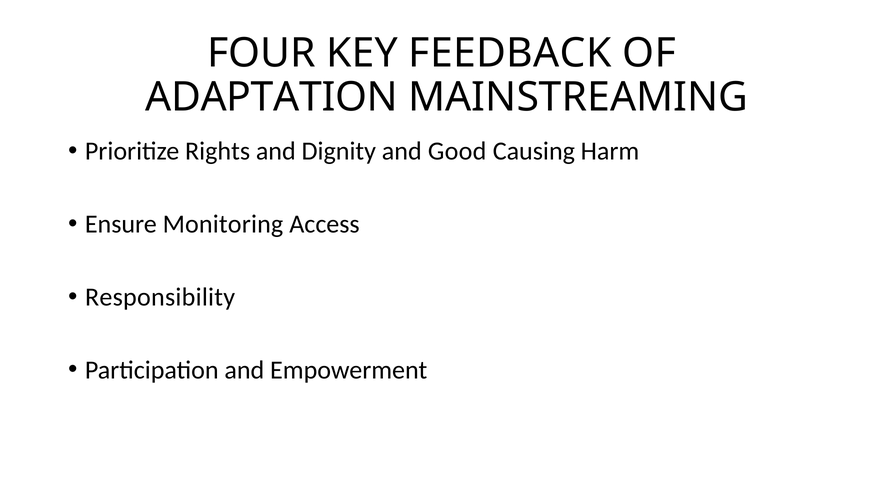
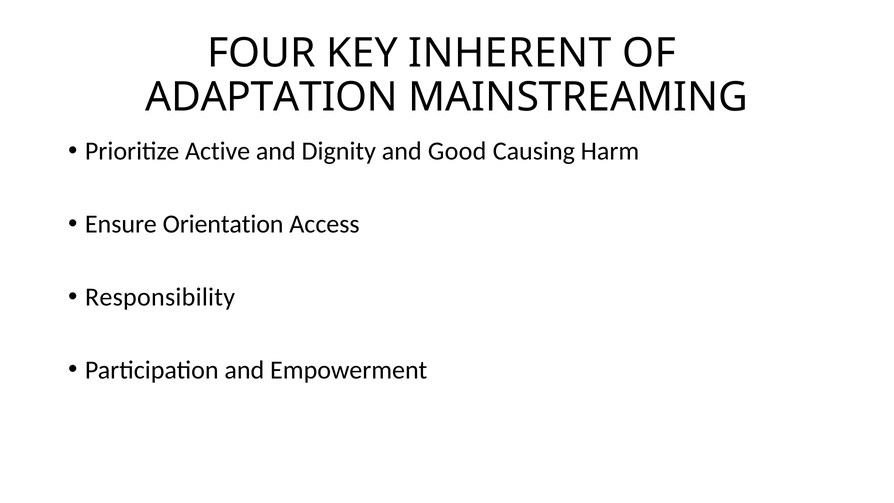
FEEDBACK: FEEDBACK -> INHERENT (510, 53)
Rights: Rights -> Active (218, 151)
Monitoring: Monitoring -> Orientation (223, 224)
